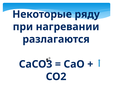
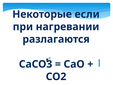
ряду: ряду -> если (87, 14)
